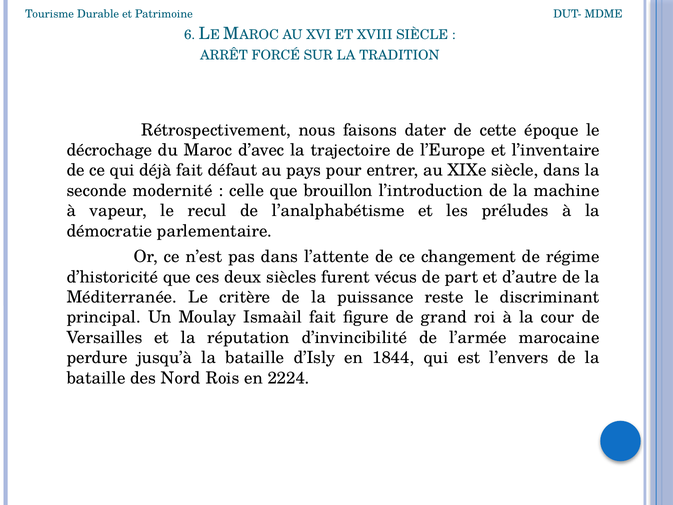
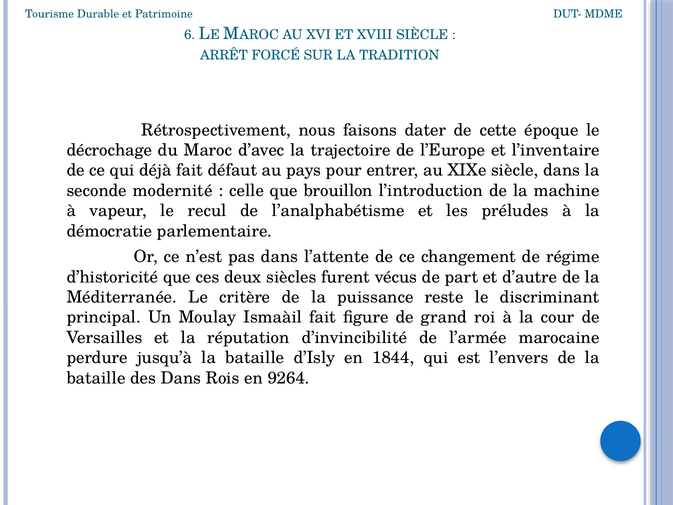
des Nord: Nord -> Dans (181, 378)
2224: 2224 -> 9264 (289, 378)
